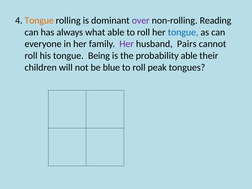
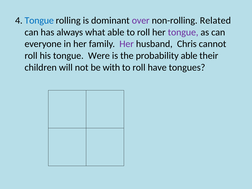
Tongue colour: orange -> blue (39, 20)
Reading: Reading -> Related (215, 20)
tongue colour: blue -> purple (183, 32)
Pairs: Pairs -> Chris (187, 44)
Being: Being -> Were (99, 56)
blue: blue -> with (111, 67)
peak: peak -> have (157, 67)
